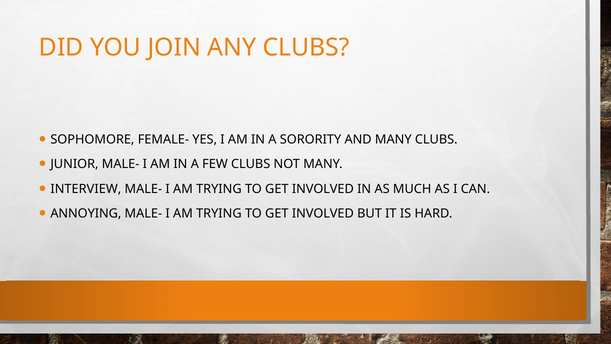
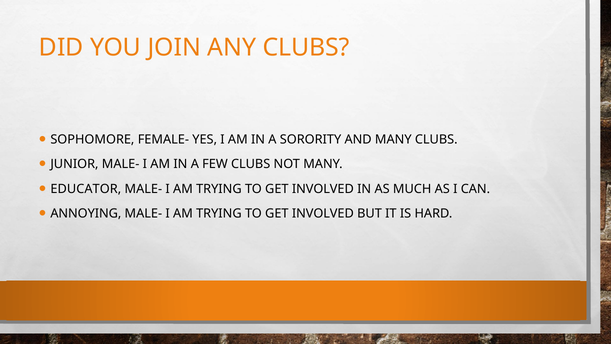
INTERVIEW: INTERVIEW -> EDUCATOR (86, 189)
